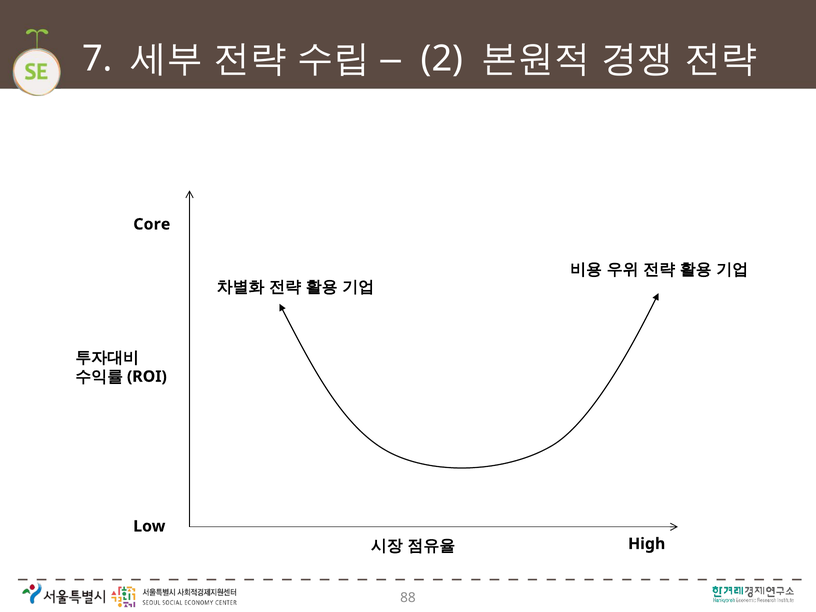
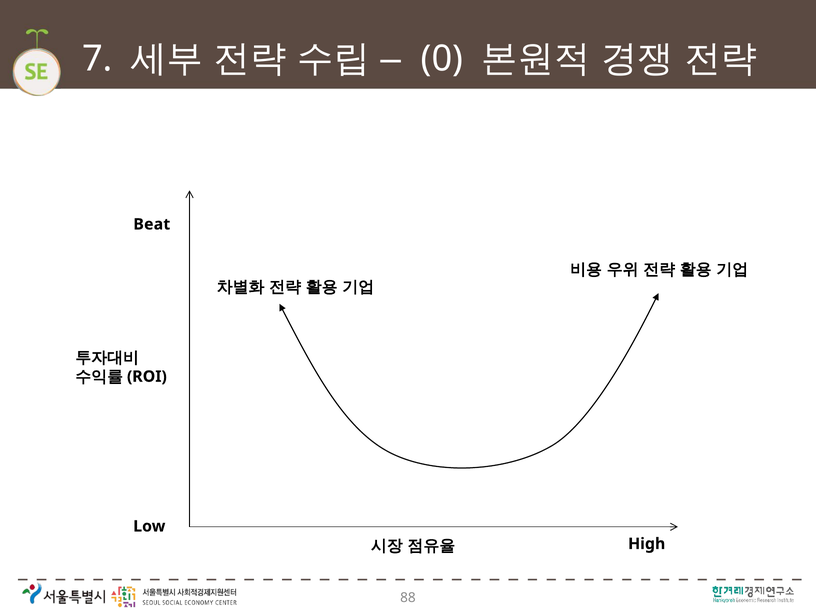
2: 2 -> 0 (442, 59)
Core: Core -> Beat (152, 224)
